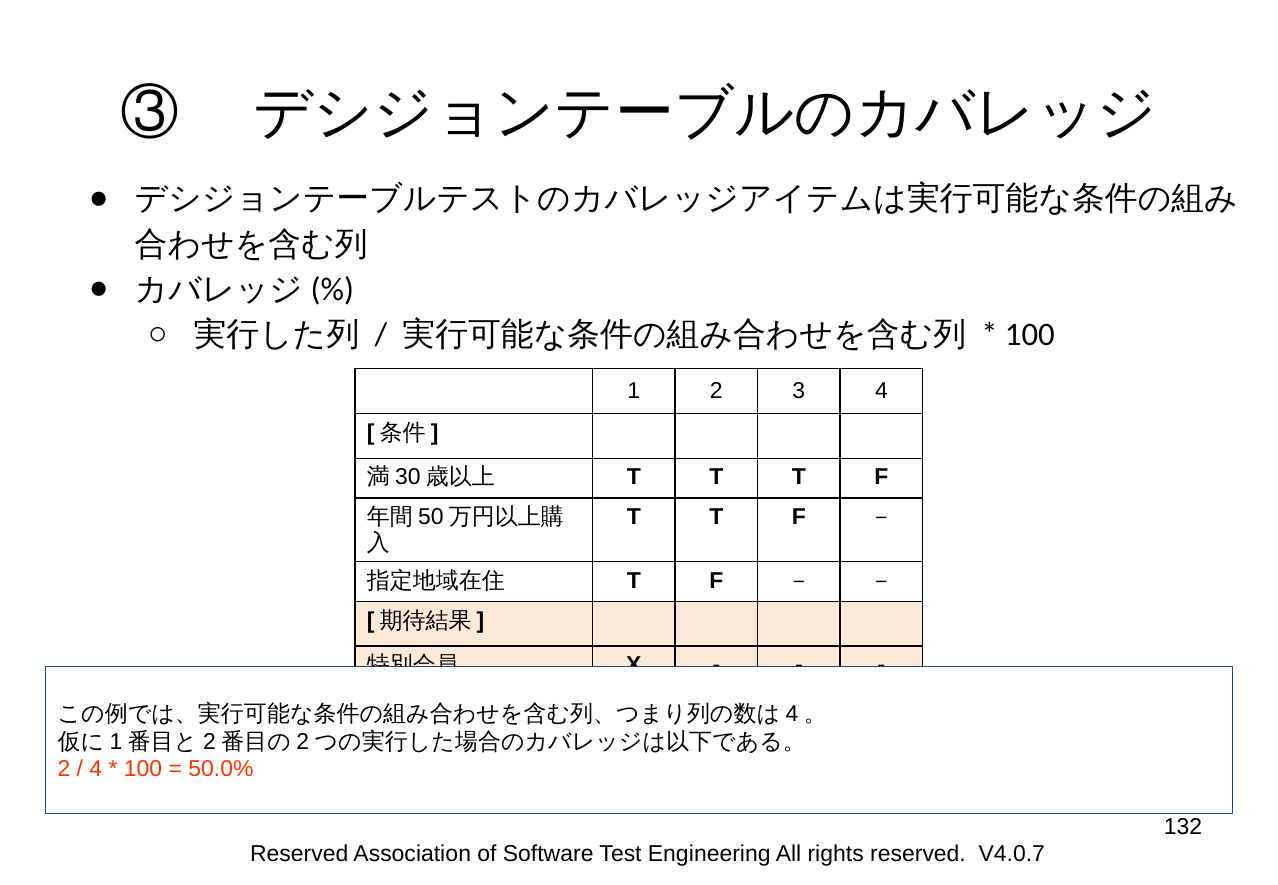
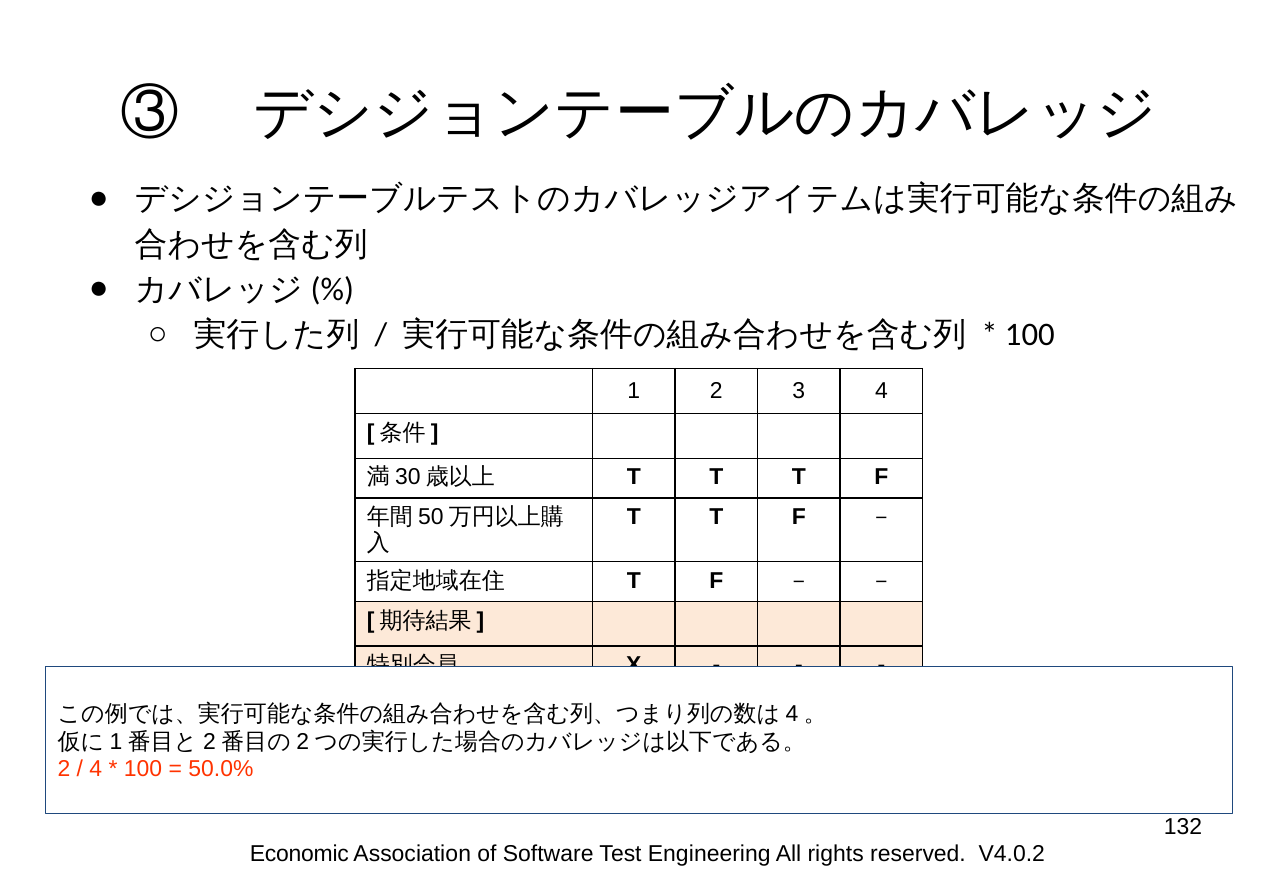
Reserved: Reserved -> Economic (299, 854)
V4.0.7: V4.0.7 -> V4.0.2 (1012, 854)
